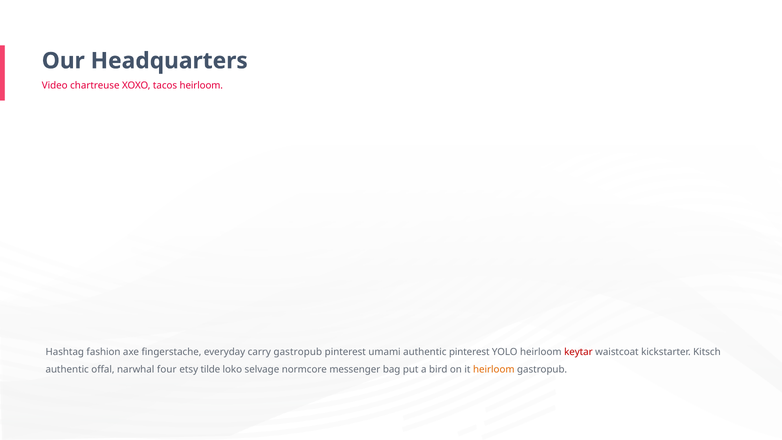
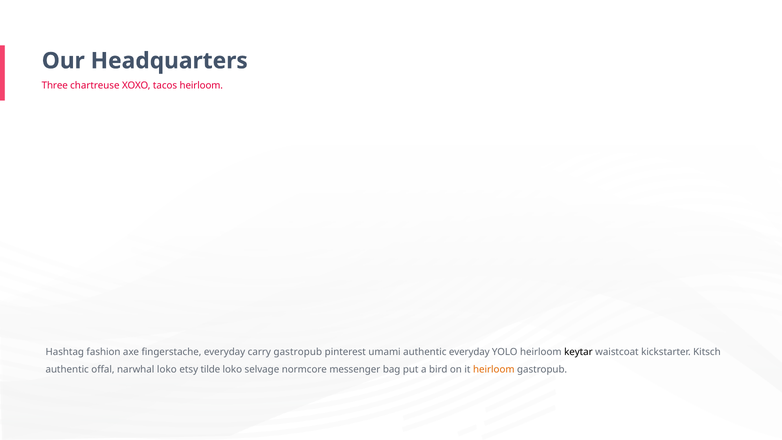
Video: Video -> Three (55, 86)
authentic pinterest: pinterest -> everyday (469, 352)
keytar colour: red -> black (578, 352)
narwhal four: four -> loko (167, 370)
